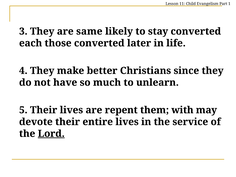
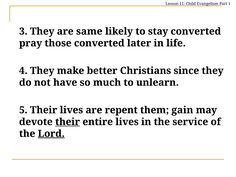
each: each -> pray (31, 43)
with: with -> gain (182, 110)
their underline: none -> present (68, 122)
